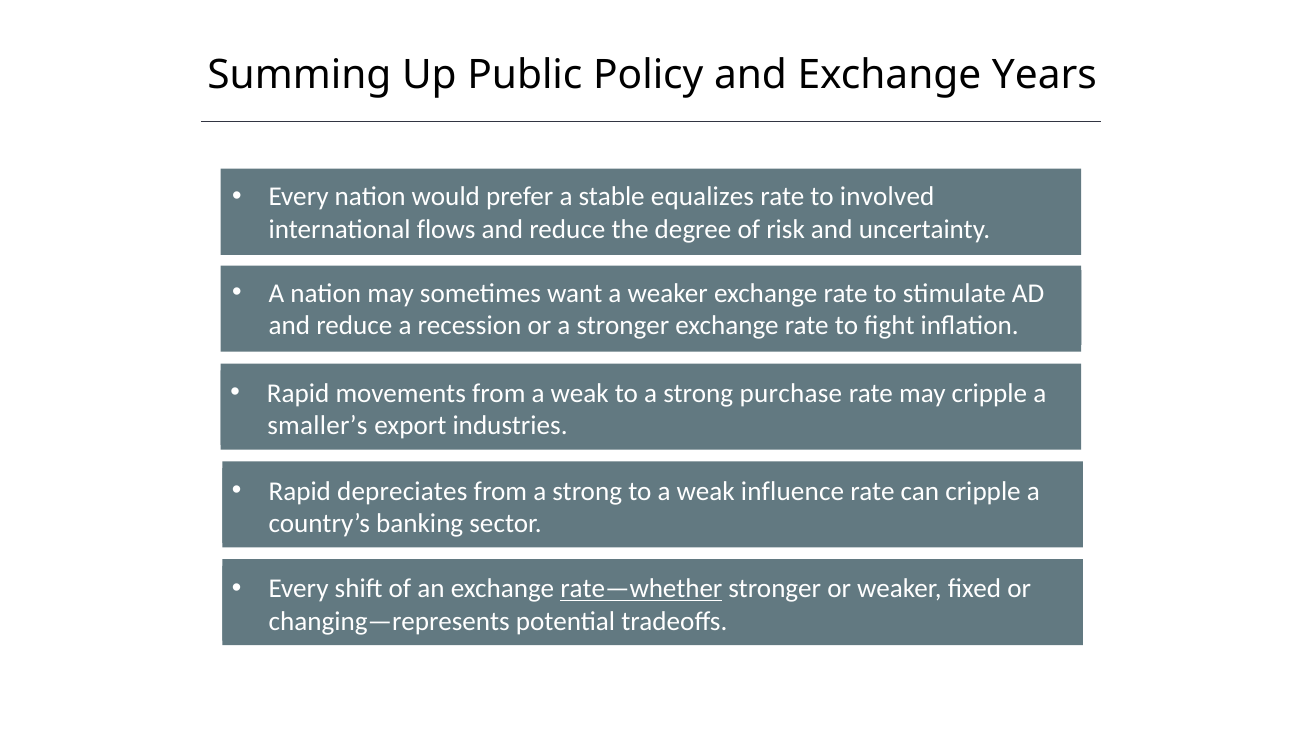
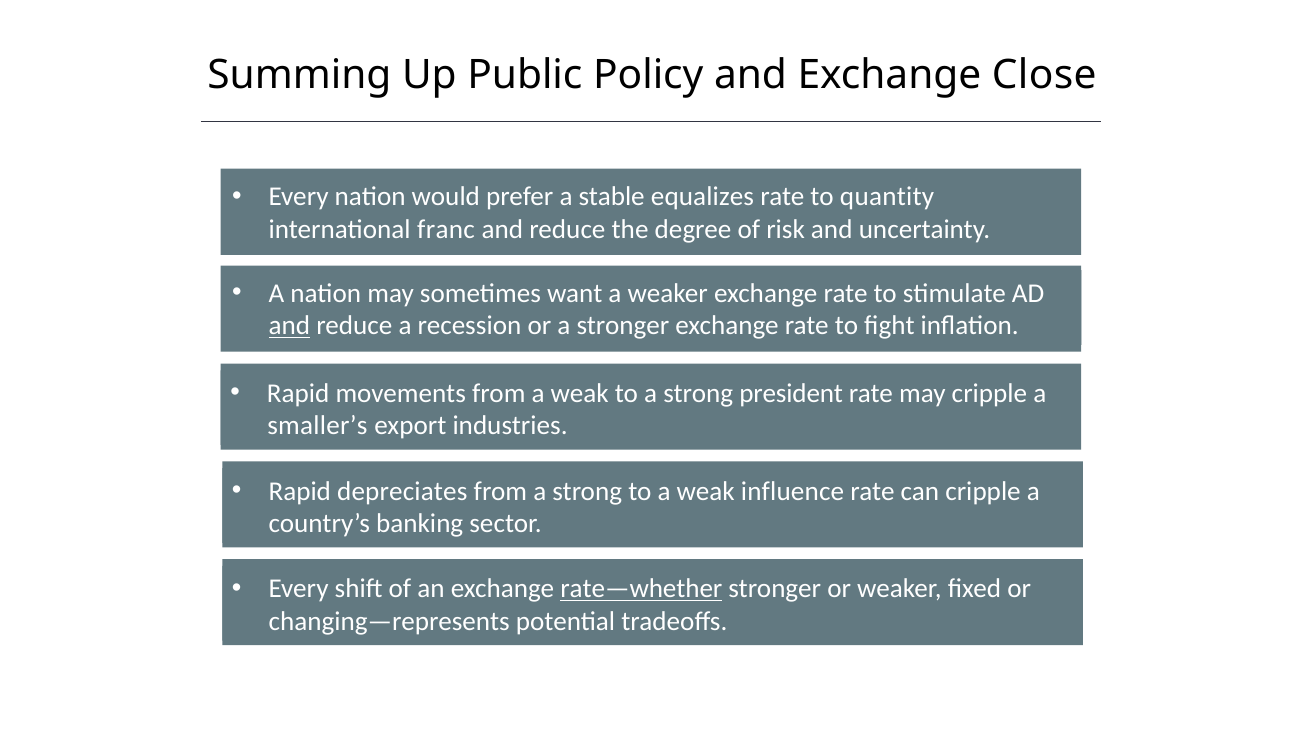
Years: Years -> Close (1044, 75)
involved: involved -> quantity (887, 197)
flows: flows -> franc (446, 230)
and underline: none -> present (289, 326)
purchase: purchase -> president (791, 393)
